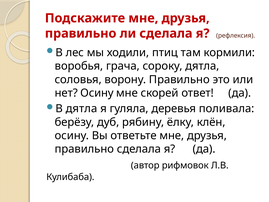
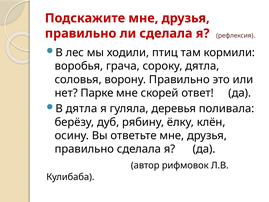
нет Осину: Осину -> Парке (97, 93)
